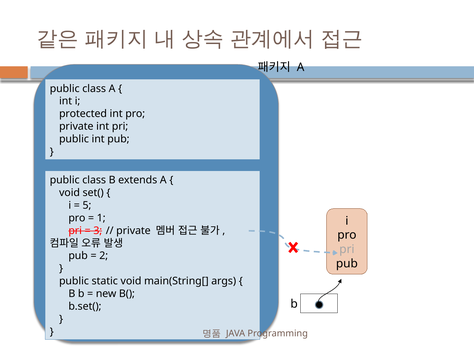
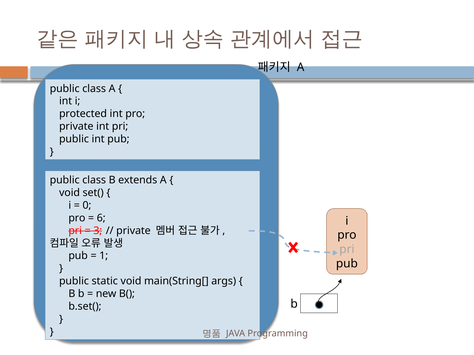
5: 5 -> 0 (87, 206)
1: 1 -> 6 (101, 218)
2: 2 -> 1 (104, 256)
